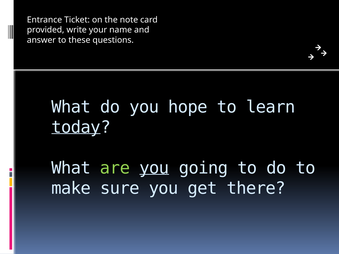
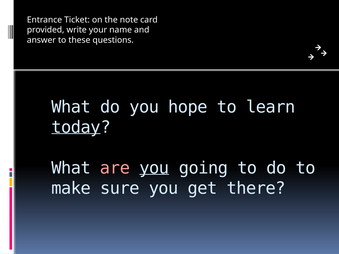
are colour: light green -> pink (115, 168)
